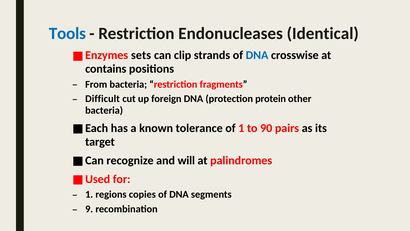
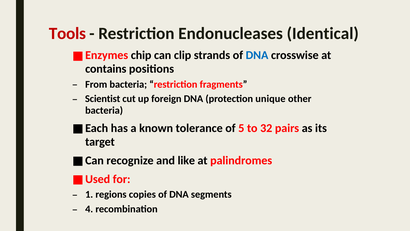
Tools colour: blue -> red (67, 34)
sets: sets -> chip (141, 55)
Difficult: Difficult -> Scientist (103, 99)
protein: protein -> unique (270, 99)
of 1: 1 -> 5 (241, 128)
90: 90 -> 32 (266, 128)
will: will -> like (186, 160)
9: 9 -> 4 (89, 209)
